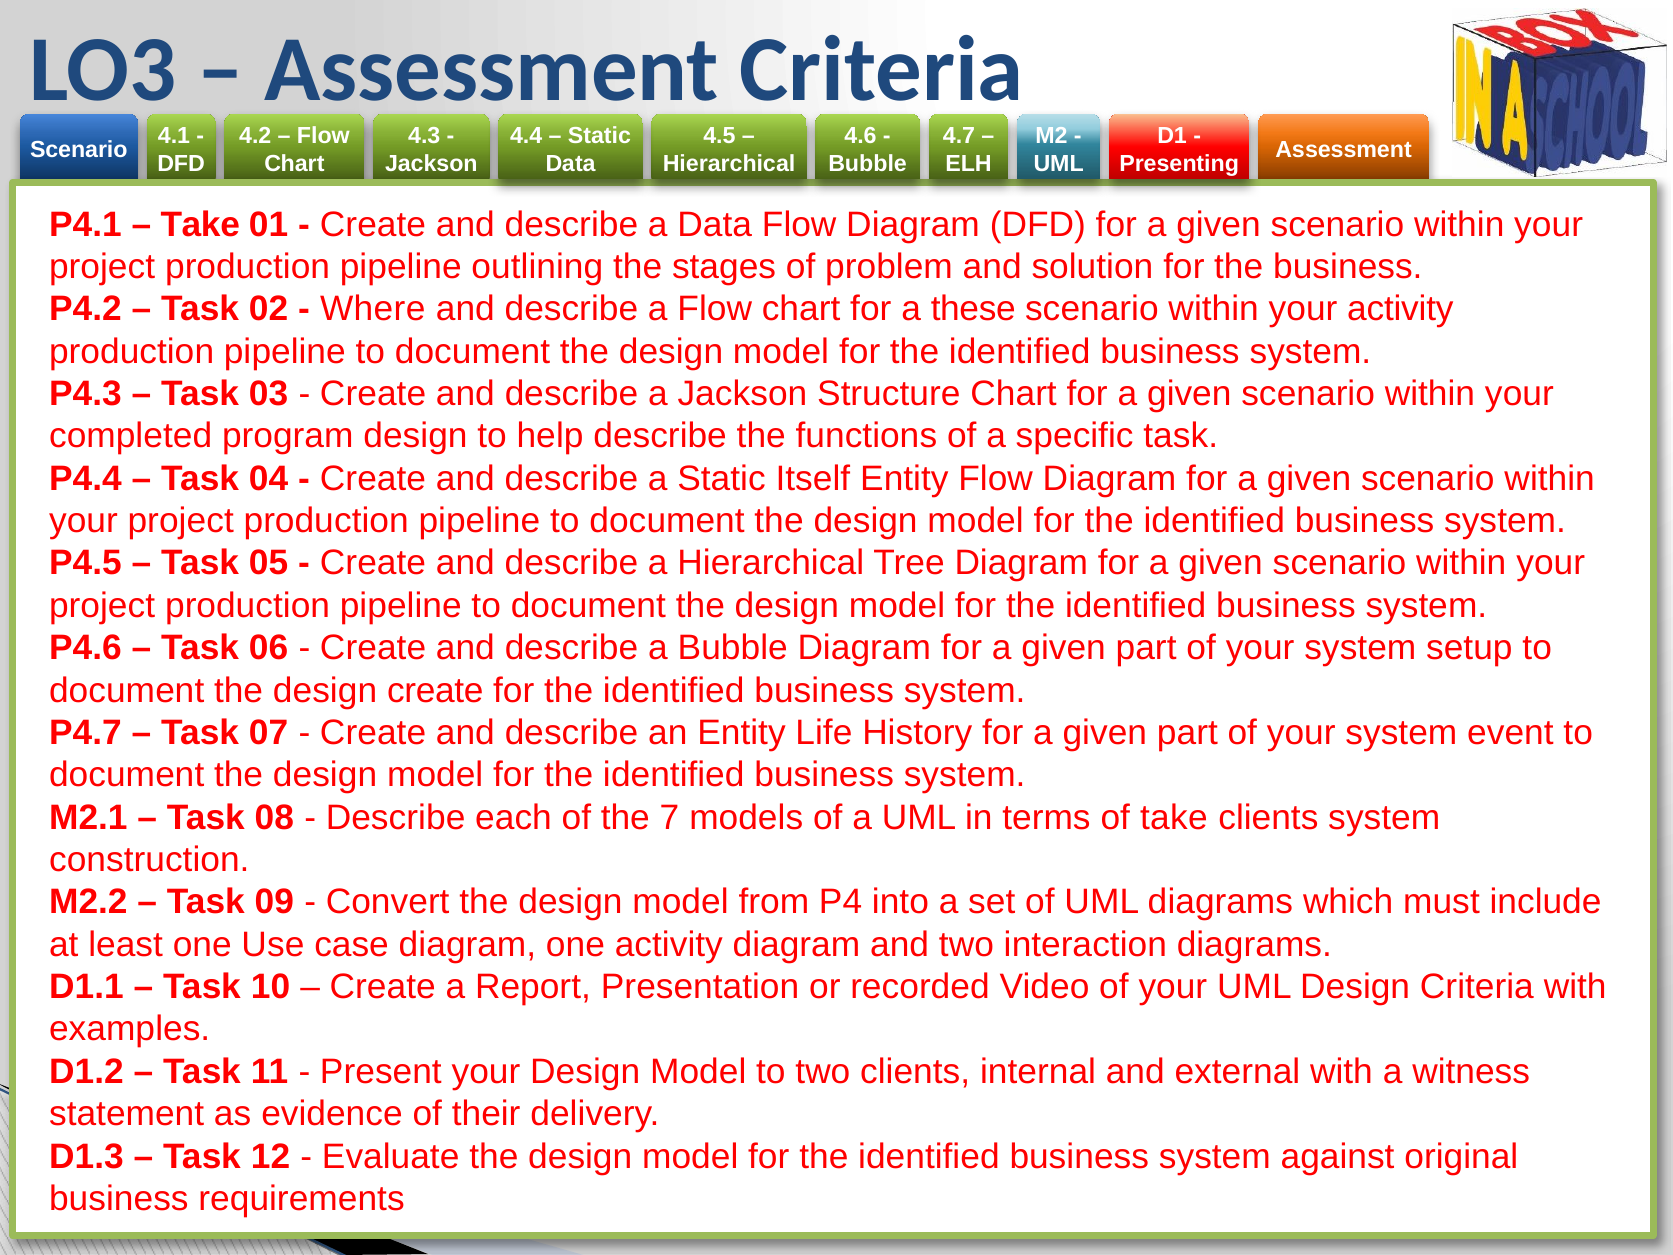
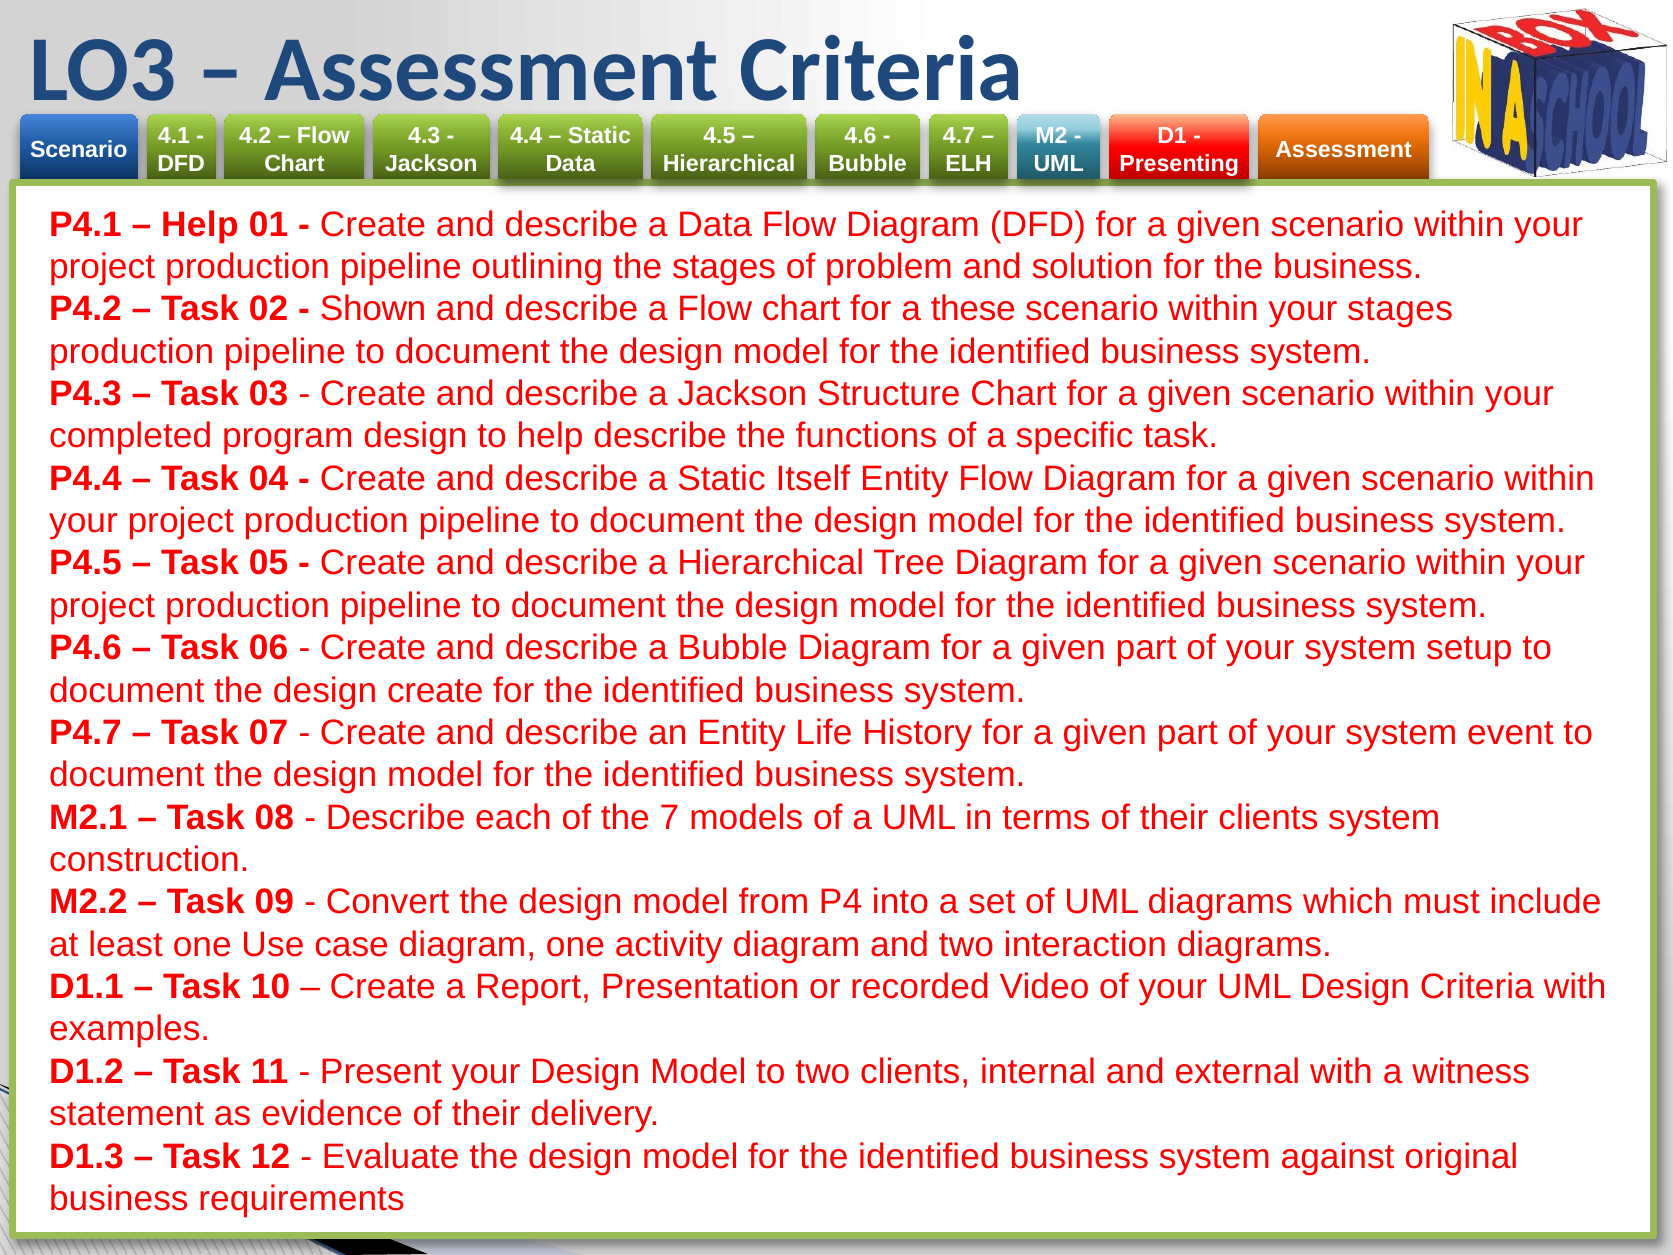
Take: Take -> Help (200, 224)
Where: Where -> Shown (373, 309)
your activity: activity -> stages (1400, 309)
terms of take: take -> their (1174, 817)
